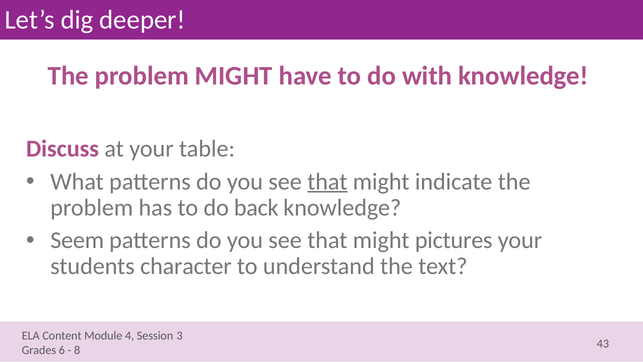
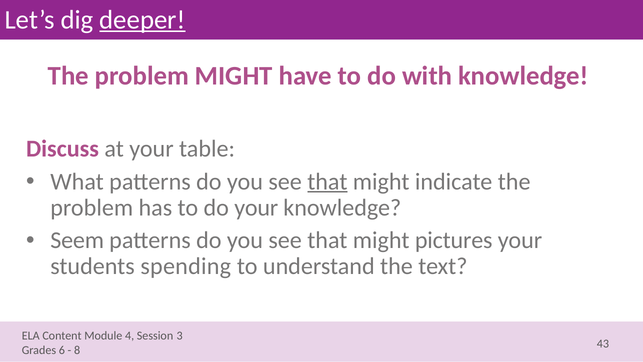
deeper underline: none -> present (142, 20)
do back: back -> your (256, 207)
character: character -> spending (186, 266)
